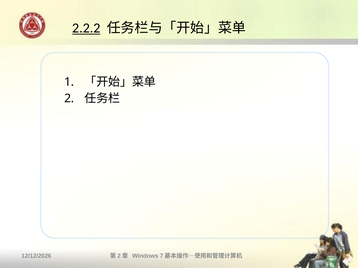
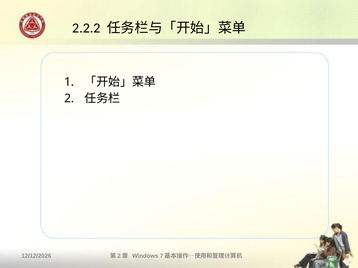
2.2.2 underline: present -> none (86, 28)
